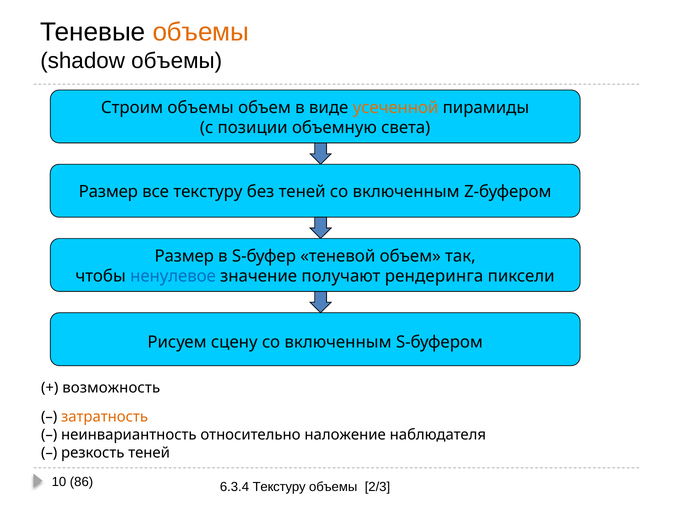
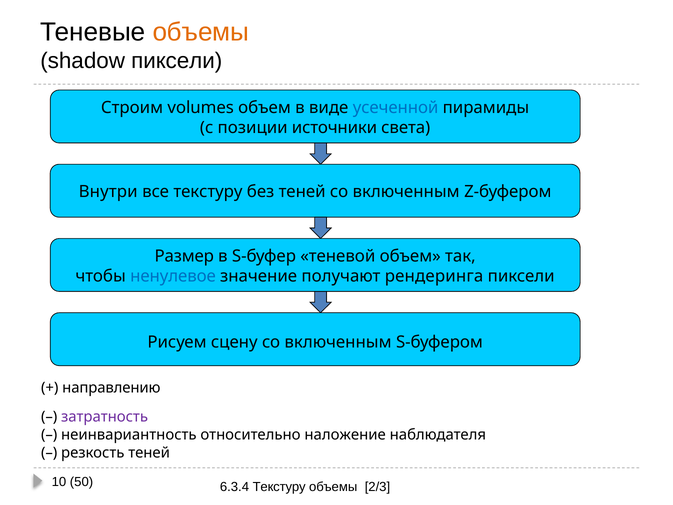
shadow объемы: объемы -> пиксели (177, 61)
Строим объемы: объемы -> volumes (201, 107)
усеченной colour: orange -> blue (396, 107)
объемную: объемную -> источники (335, 128)
Размер: Размер -> Внутри (108, 192)
возможность: возможность -> направлению (111, 388)
затратность colour: orange -> purple (105, 417)
86: 86 -> 50 (82, 482)
